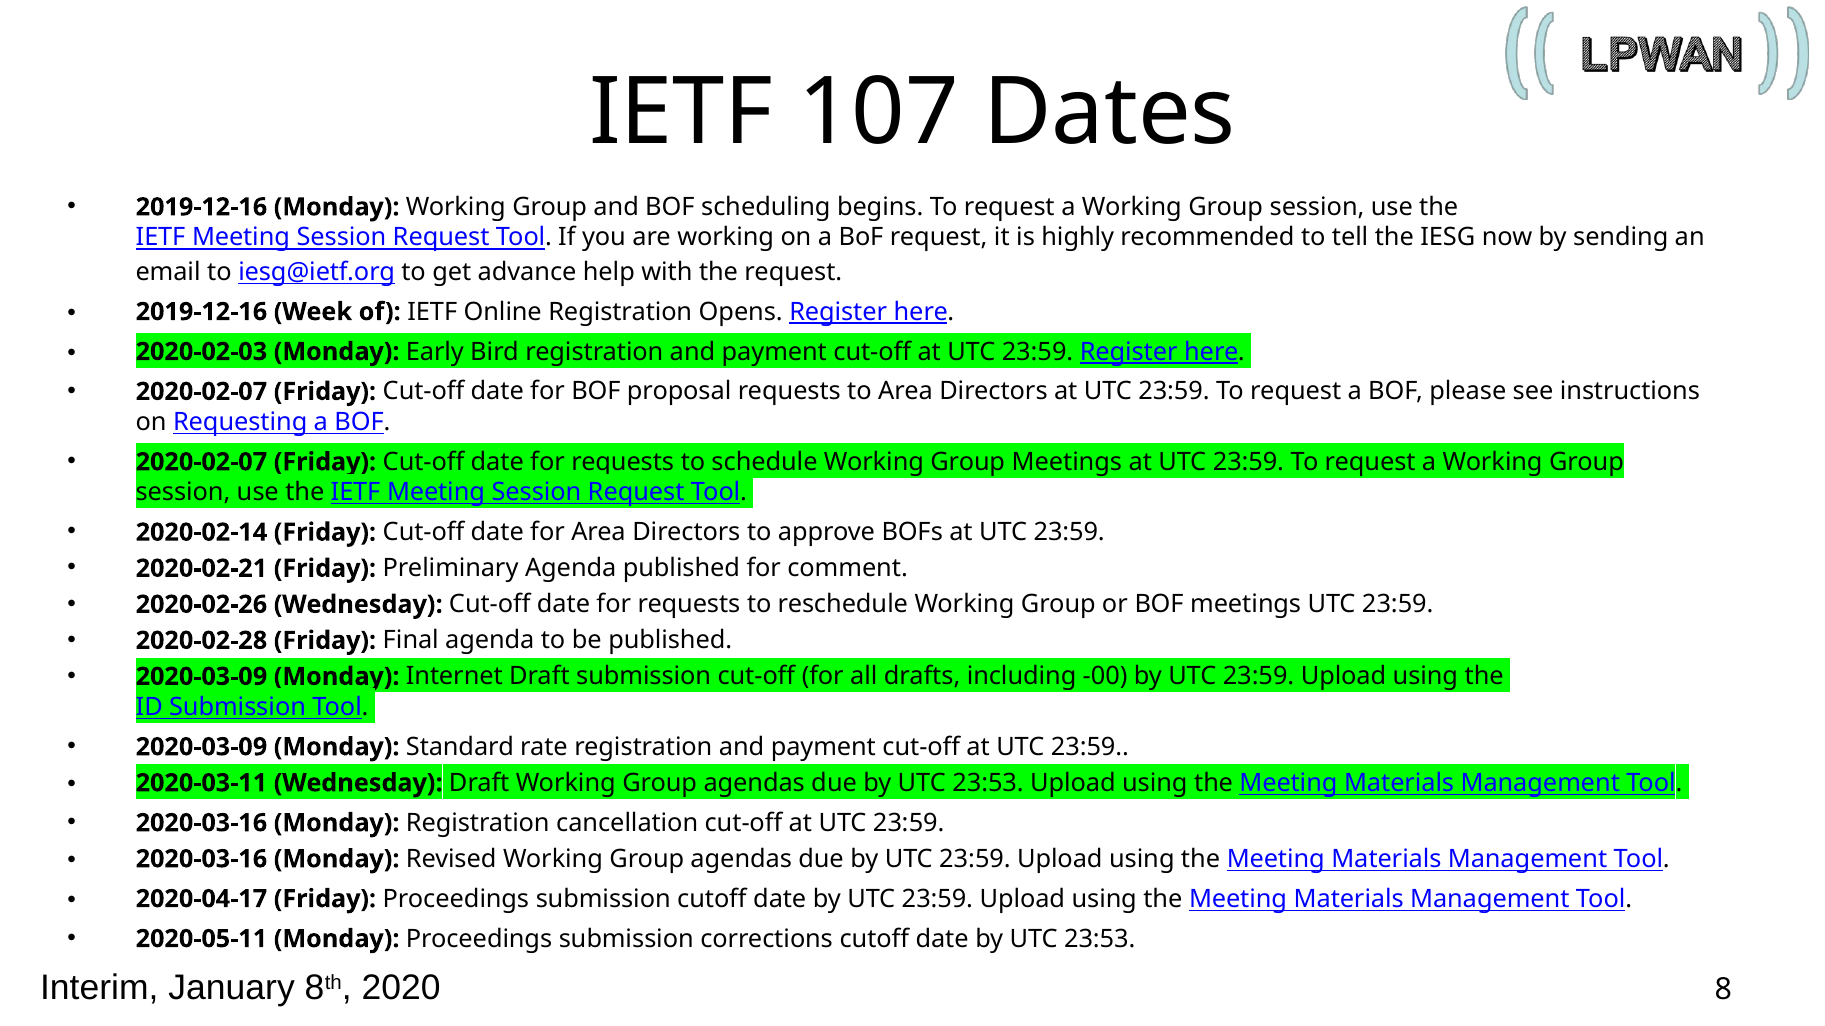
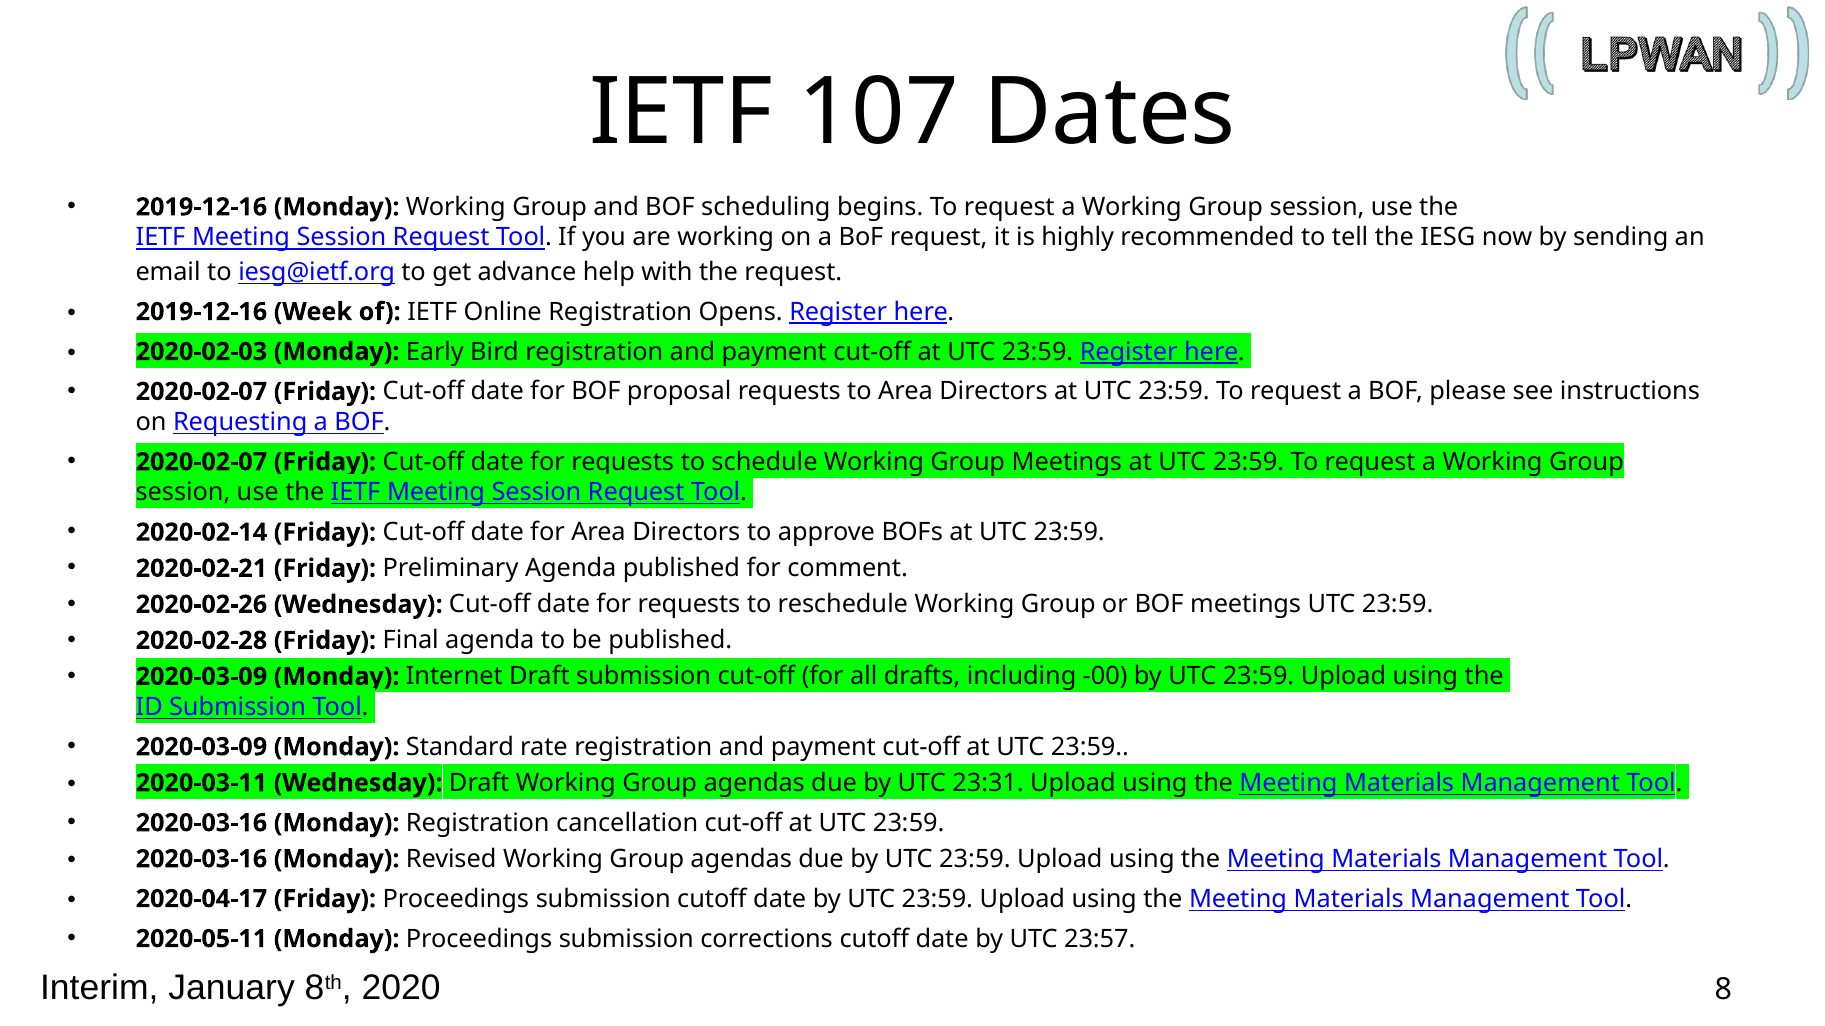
due by UTC 23:53: 23:53 -> 23:31 (988, 783)
date by UTC 23:53: 23:53 -> 23:57 (1100, 939)
